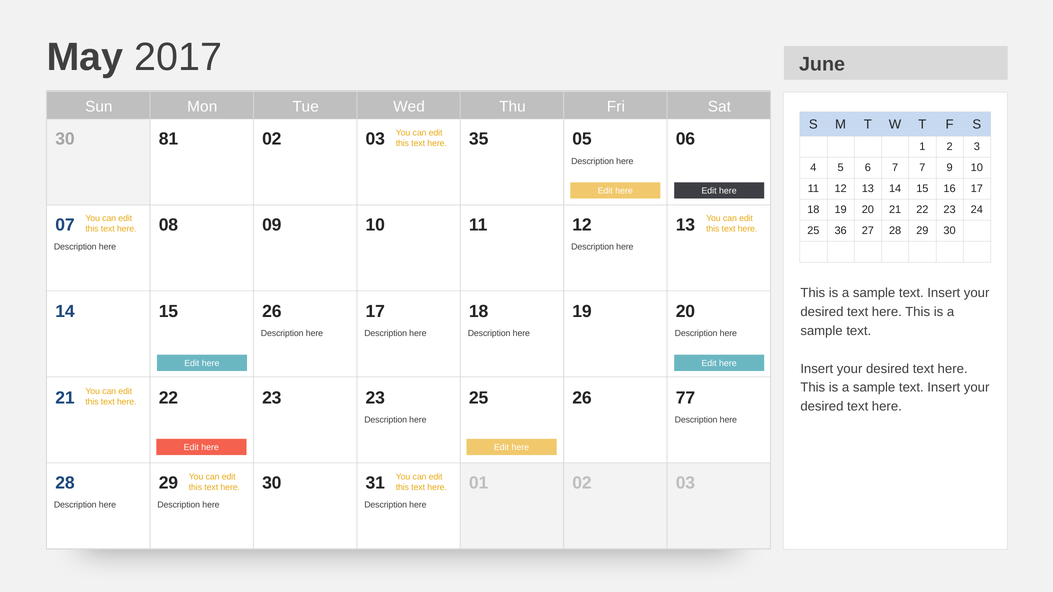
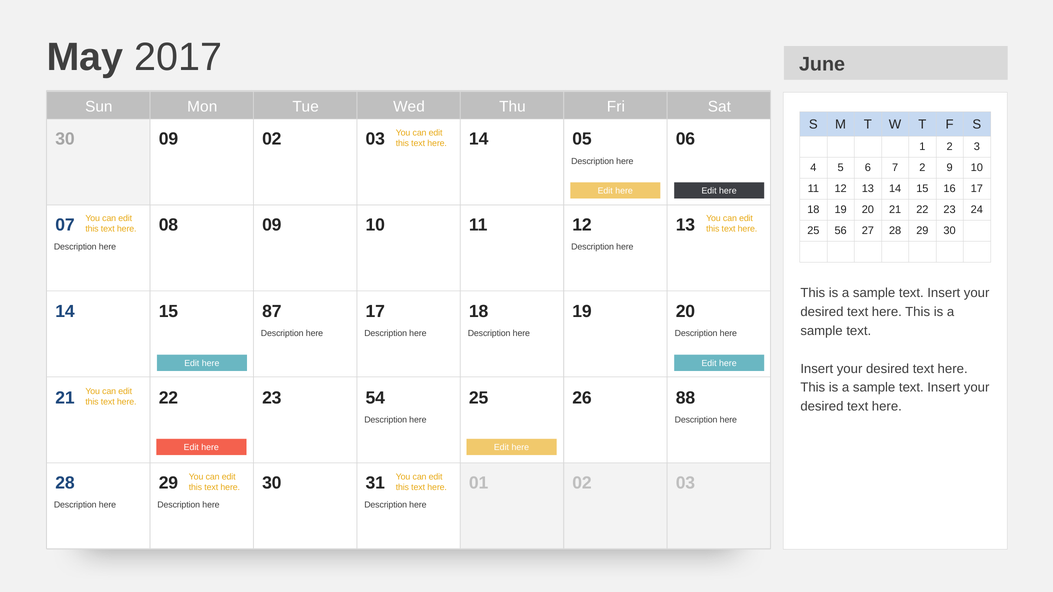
30 81: 81 -> 09 (168, 139)
03 35: 35 -> 14 (479, 139)
7 7: 7 -> 2 (922, 168)
36: 36 -> 56 (841, 231)
15 26: 26 -> 87 (272, 312)
77: 77 -> 88 (685, 398)
23 23: 23 -> 54 (375, 398)
